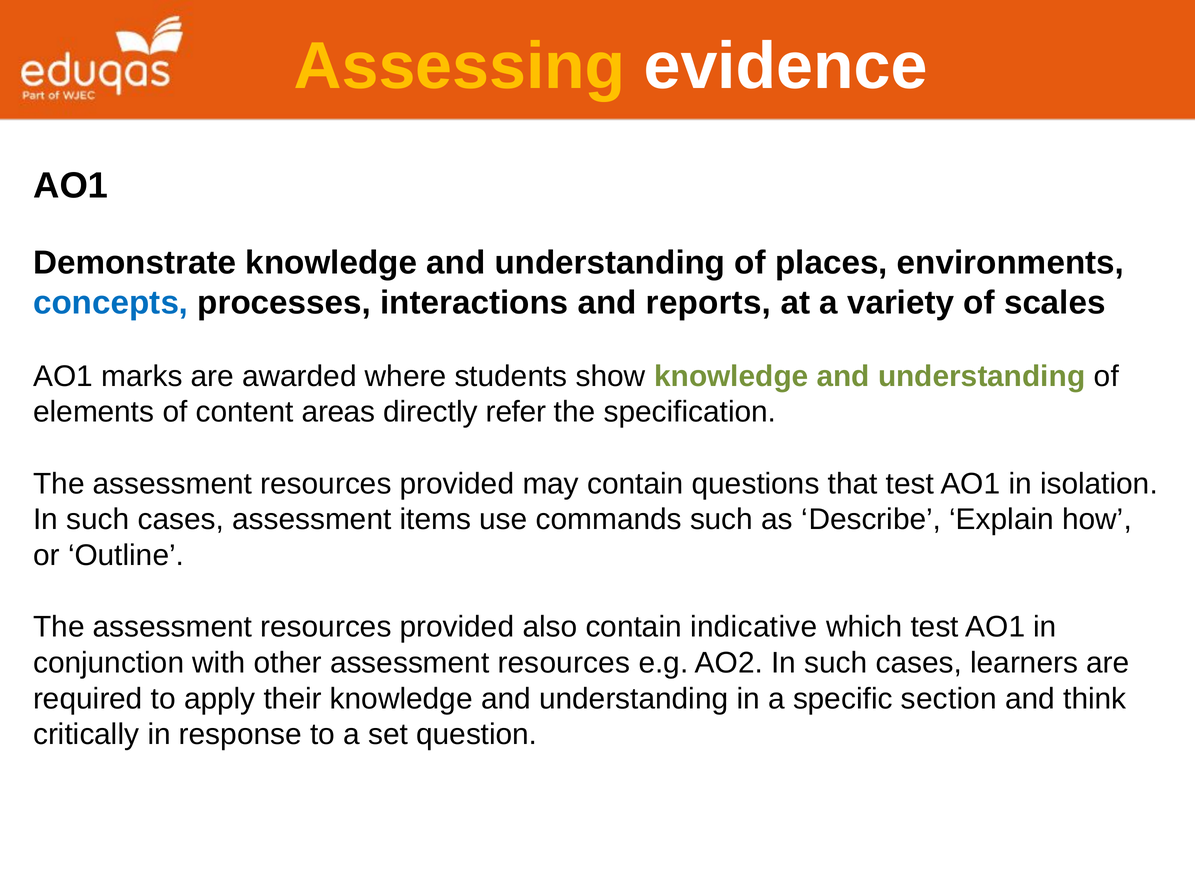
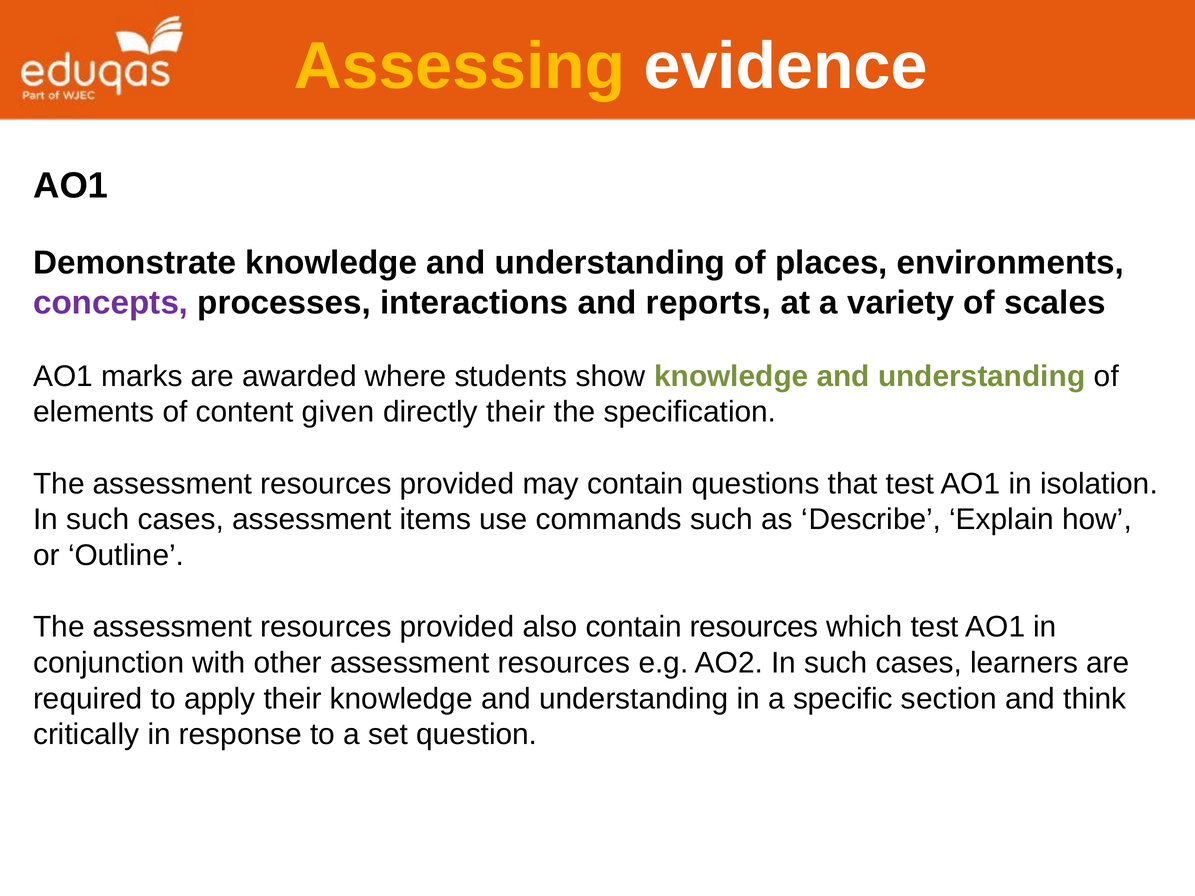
concepts colour: blue -> purple (111, 303)
areas: areas -> given (338, 412)
directly refer: refer -> their (516, 412)
contain indicative: indicative -> resources (754, 627)
